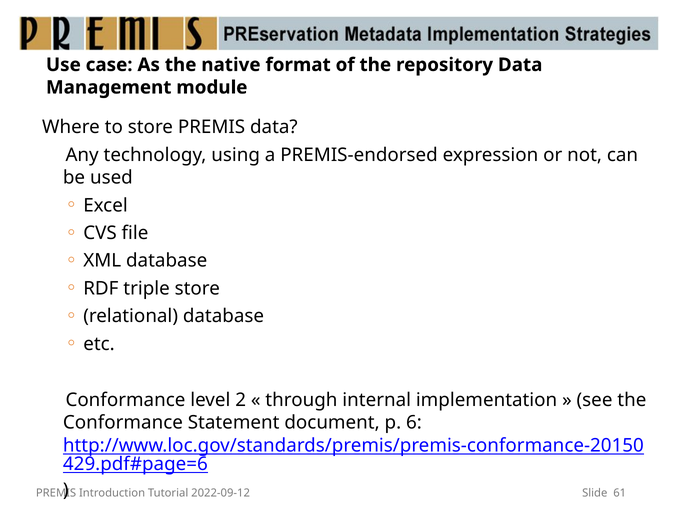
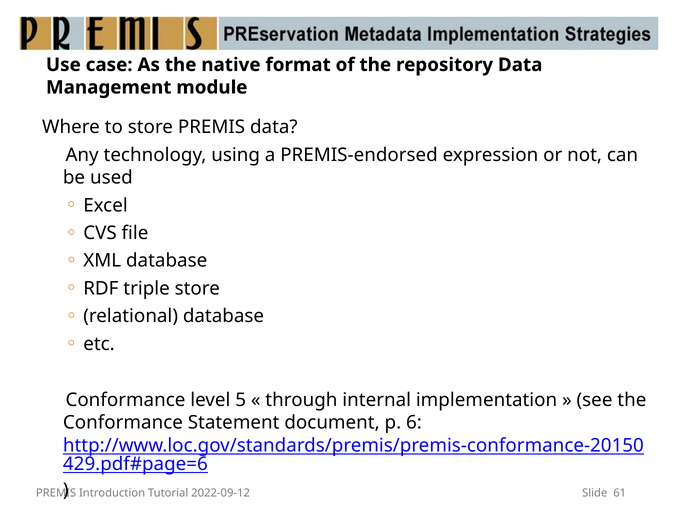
2: 2 -> 5 (241, 400)
